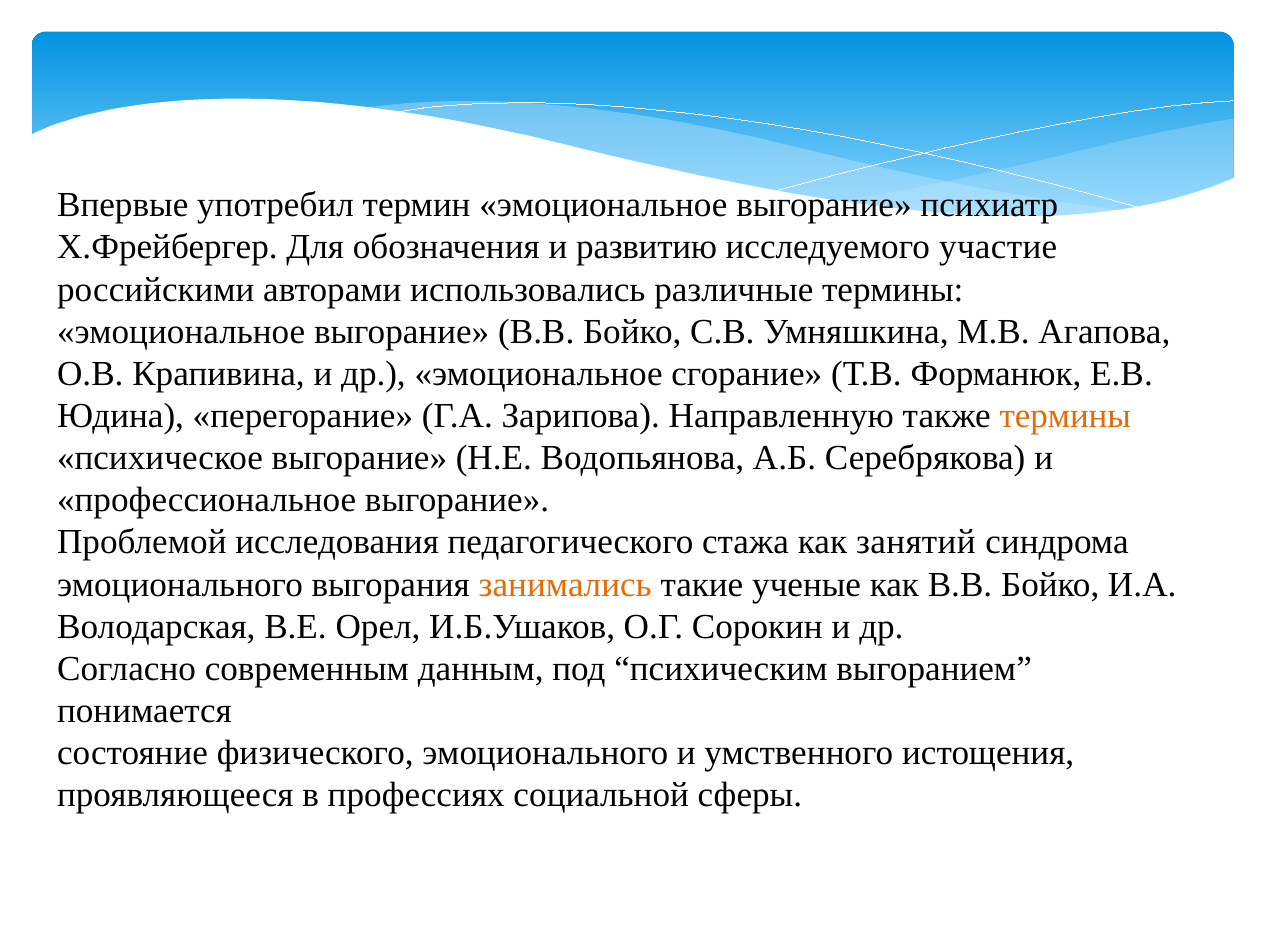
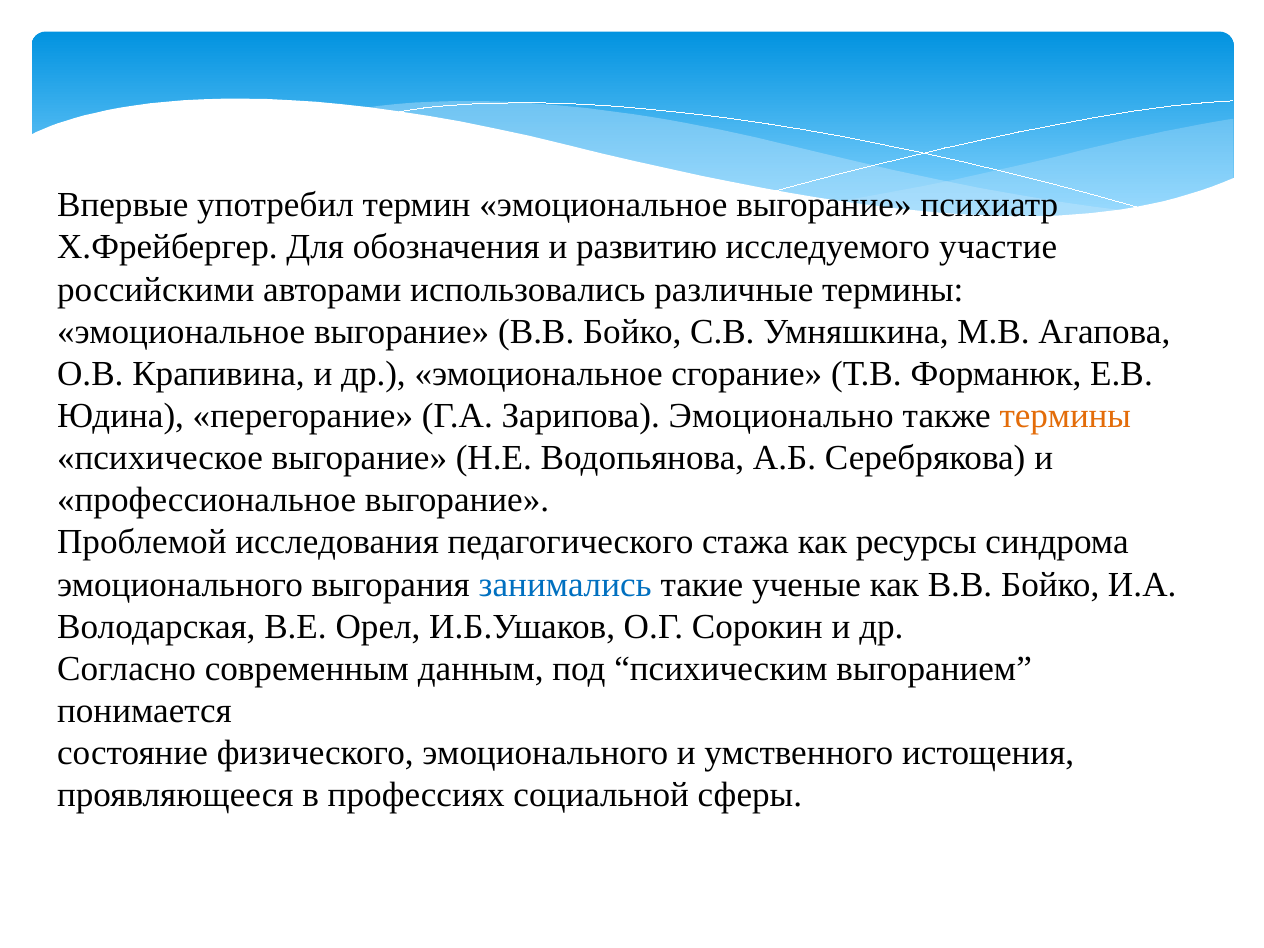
Направленную: Направленную -> Эмоционально (781, 416)
занятий: занятий -> ресурсы (916, 542)
занимались colour: orange -> blue (565, 584)
